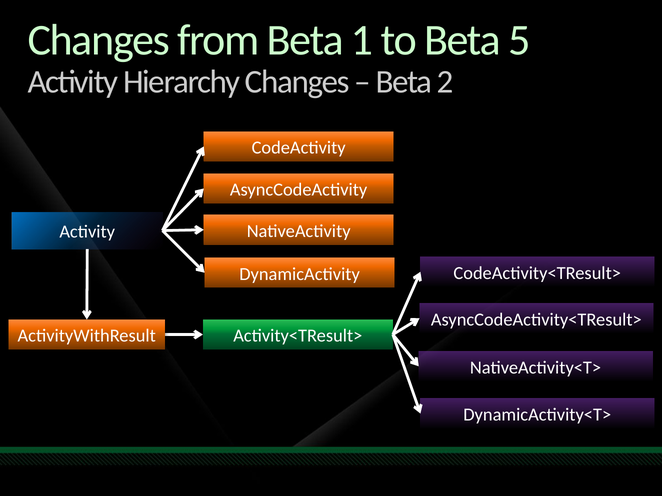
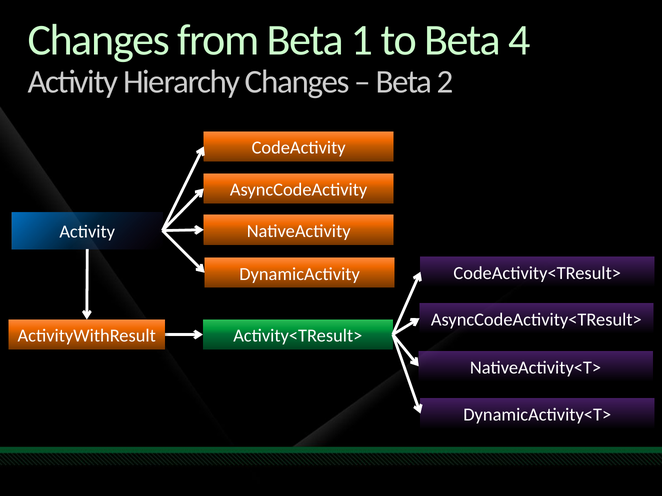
5: 5 -> 4 (519, 40)
